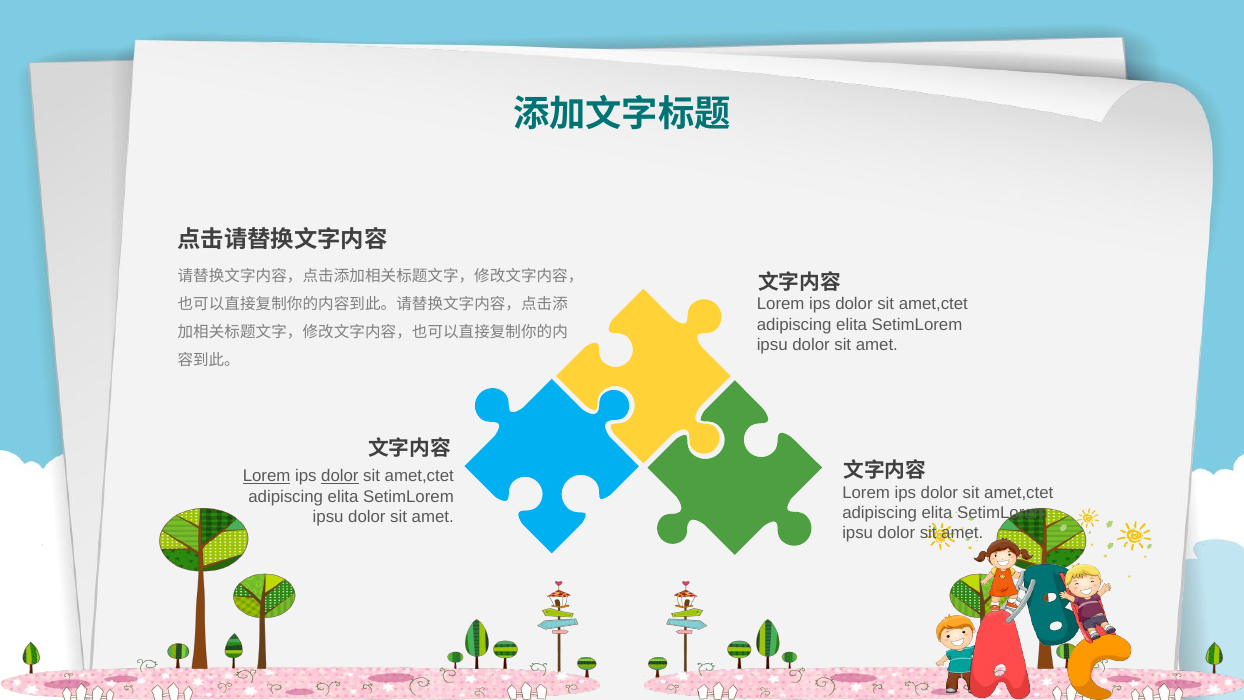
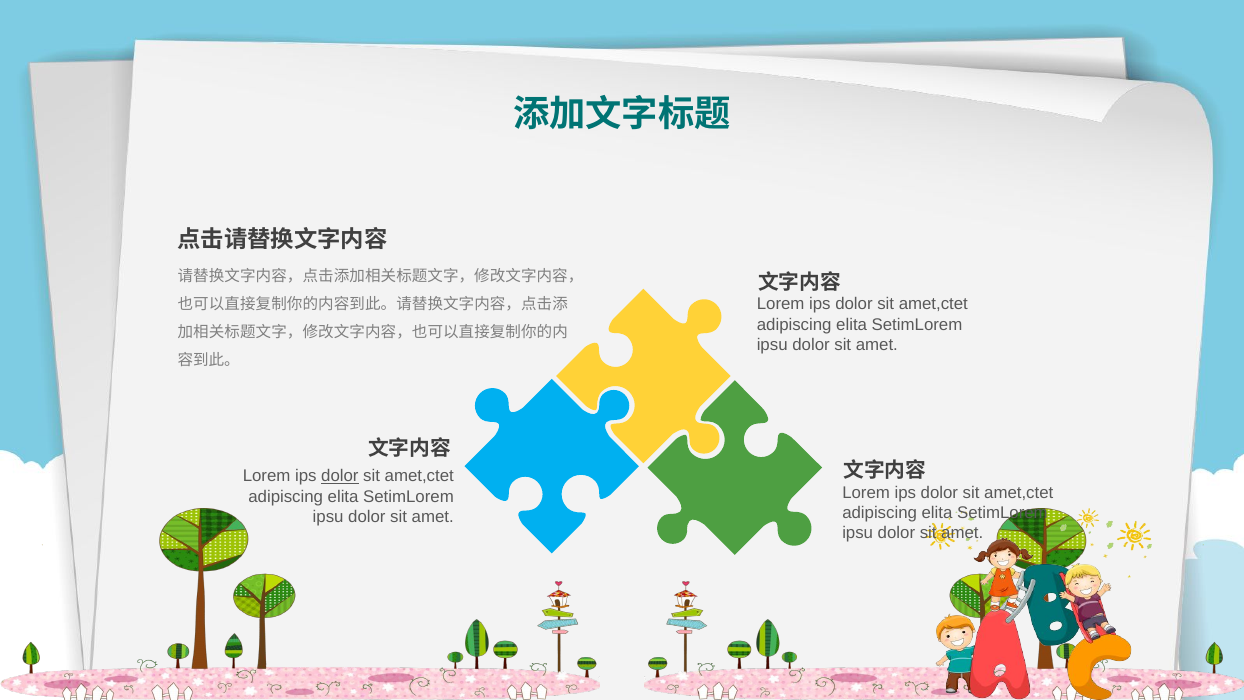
Lorem underline: present -> none (267, 476)
